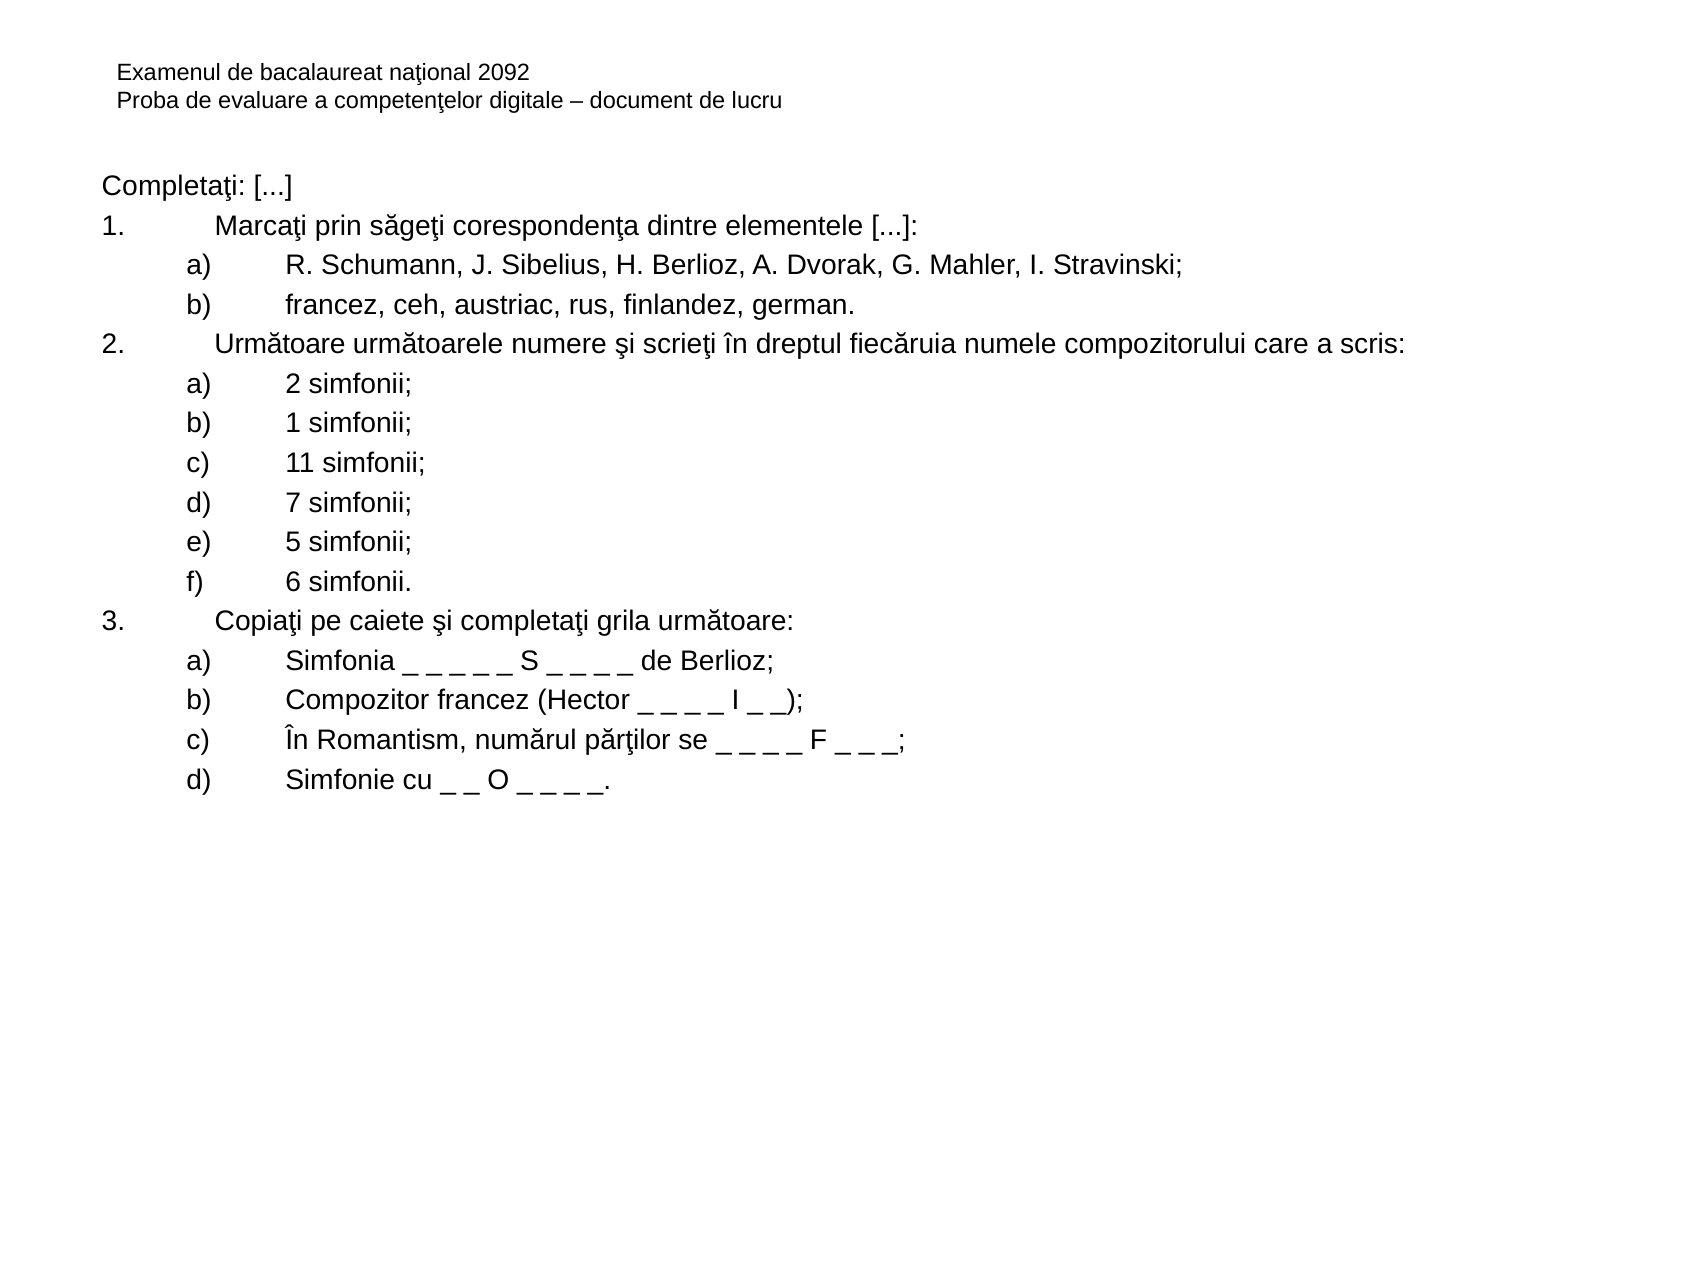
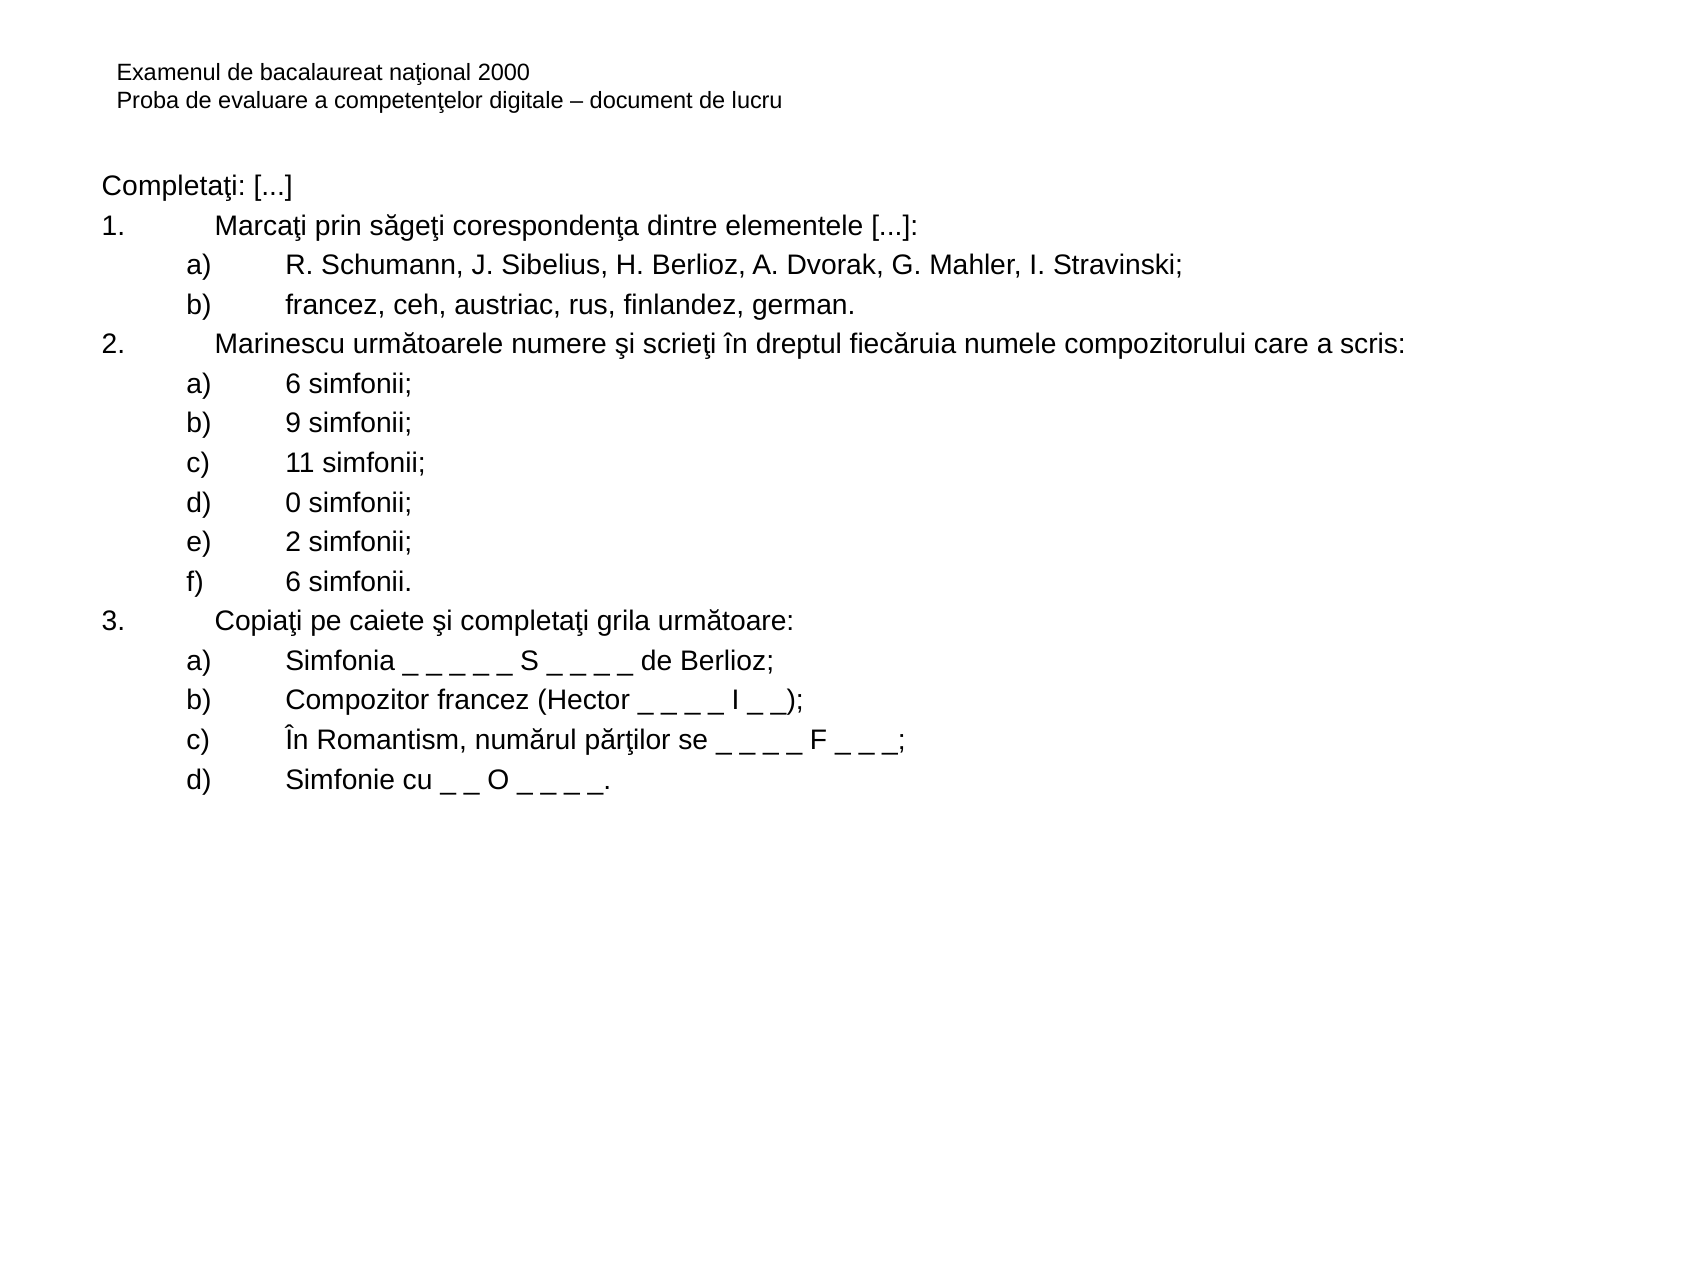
2092: 2092 -> 2000 (504, 72)
Următoare: Următoare -> Marinescu (280, 345)
a 2: 2 -> 6 (293, 384)
1: 1 -> 9 (293, 424)
7: 7 -> 0 (293, 503)
5: 5 -> 2 (293, 542)
